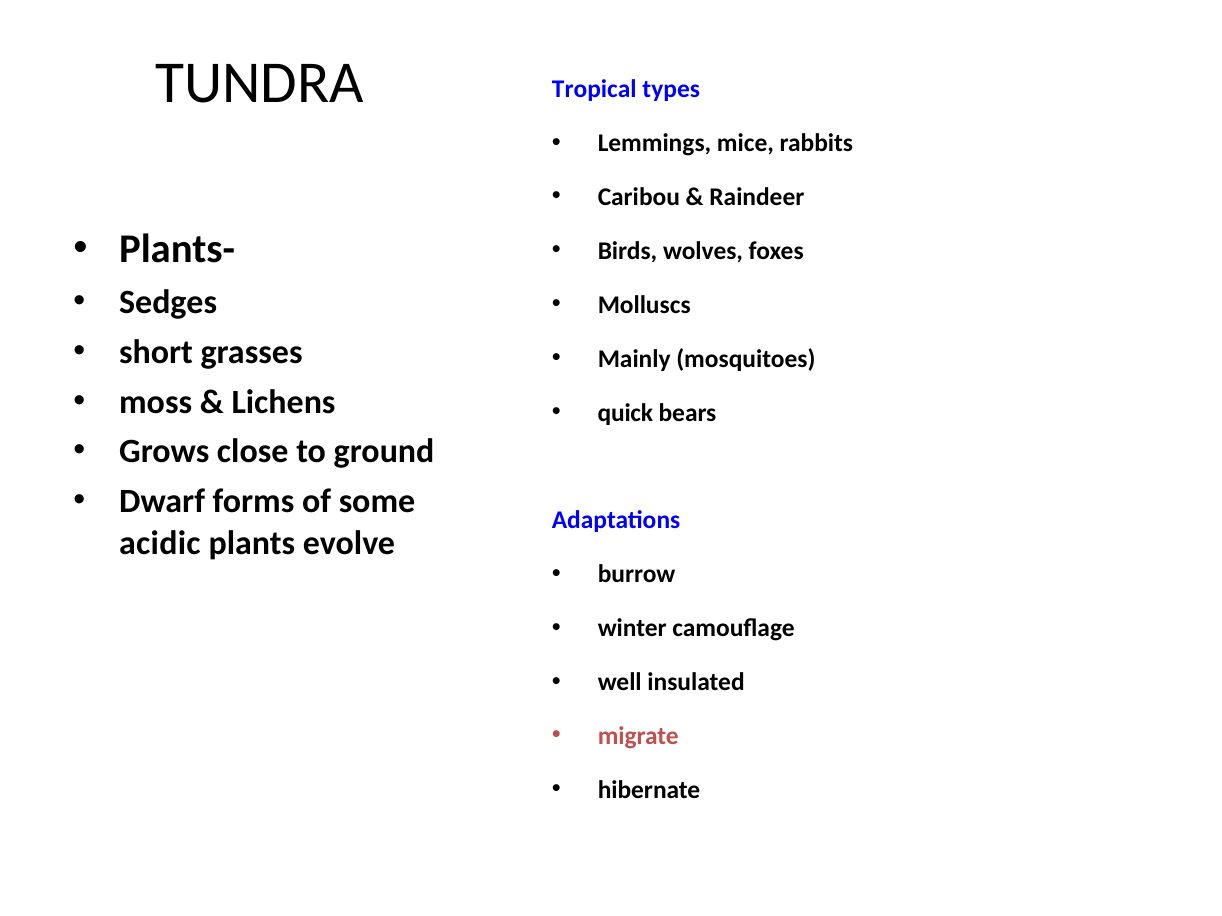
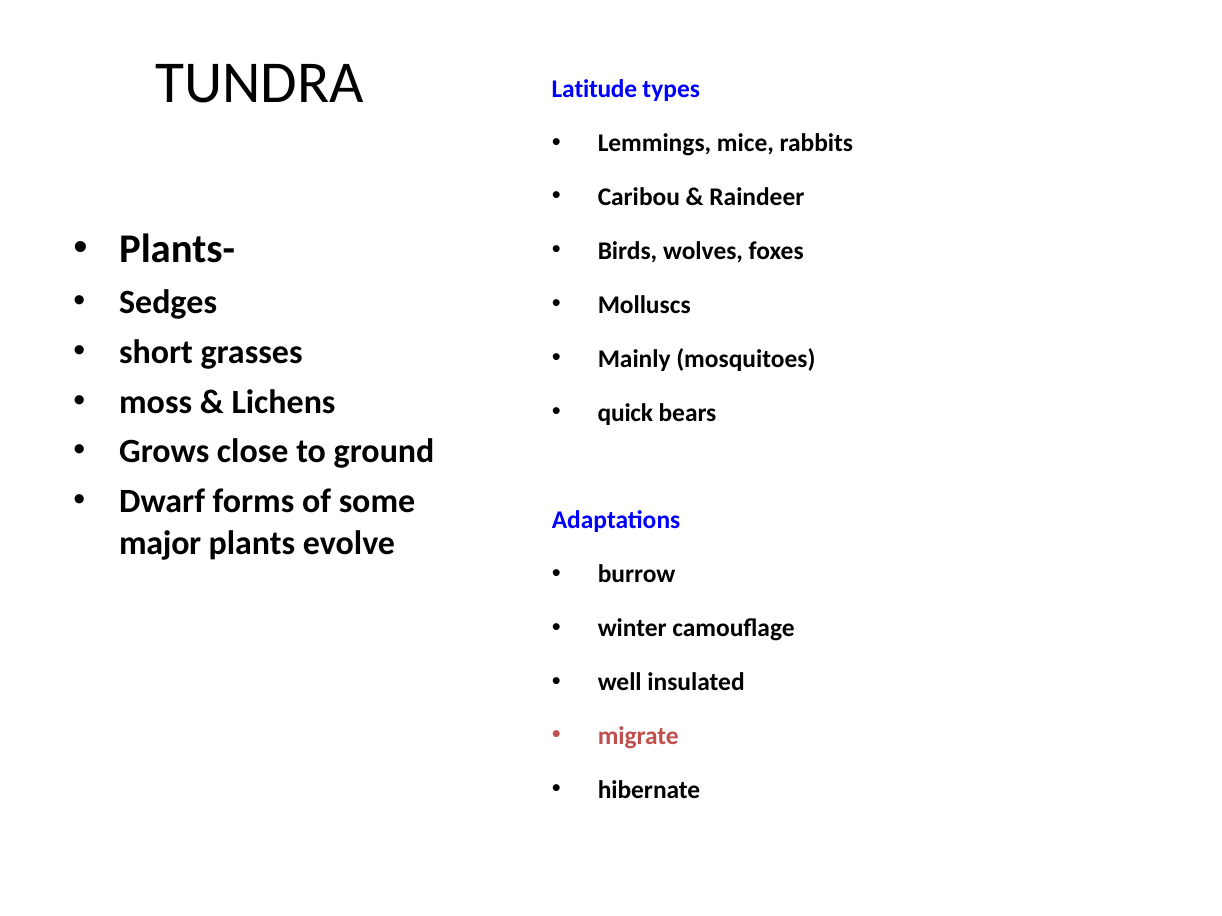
Tropical: Tropical -> Latitude (594, 89)
acidic: acidic -> major (160, 544)
